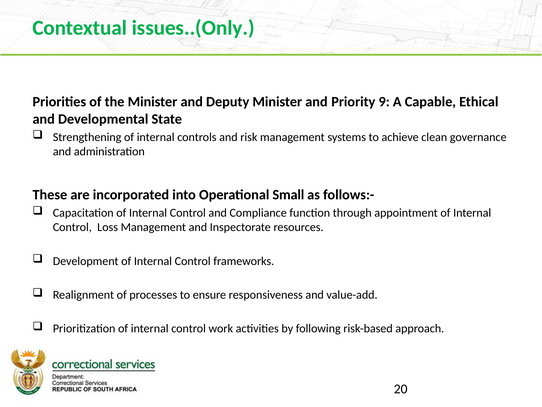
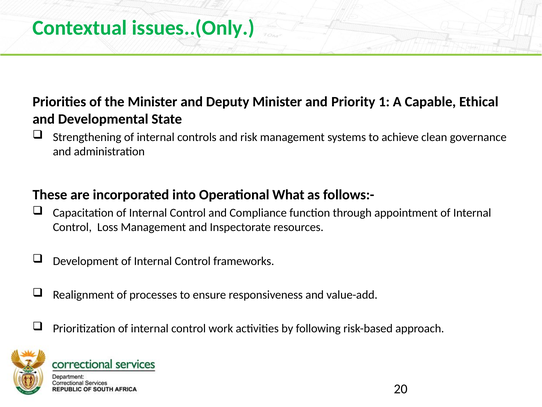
9: 9 -> 1 (384, 102)
Small: Small -> What (288, 195)
